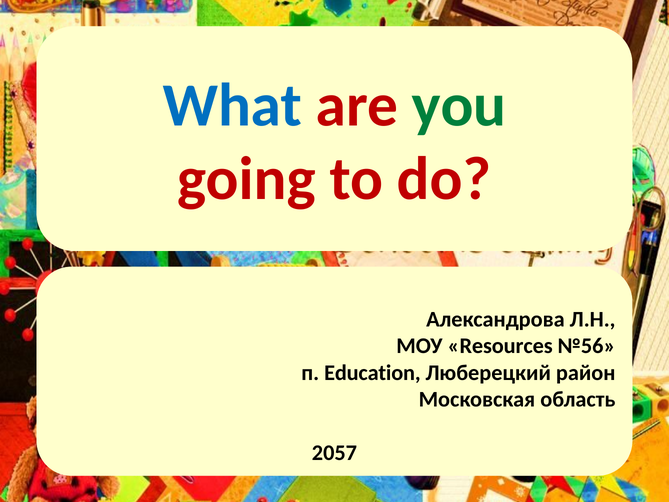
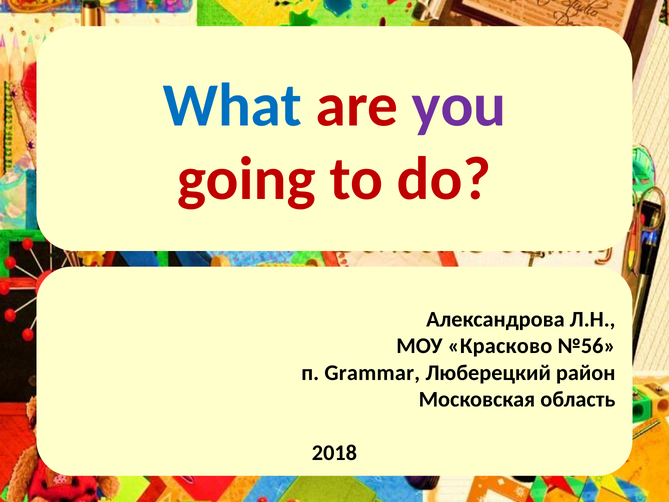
you colour: green -> purple (459, 106)
Resources: Resources -> Красково (500, 346)
Education: Education -> Grammar (372, 373)
2057: 2057 -> 2018 (334, 453)
